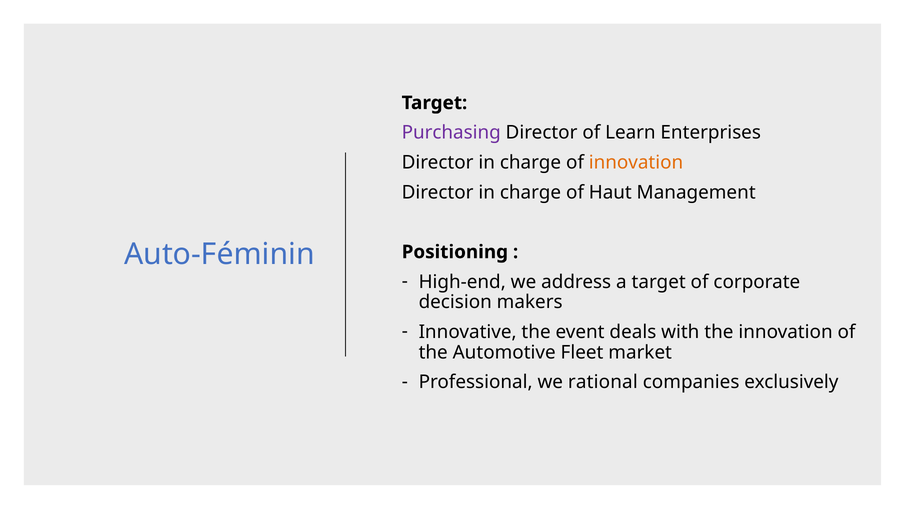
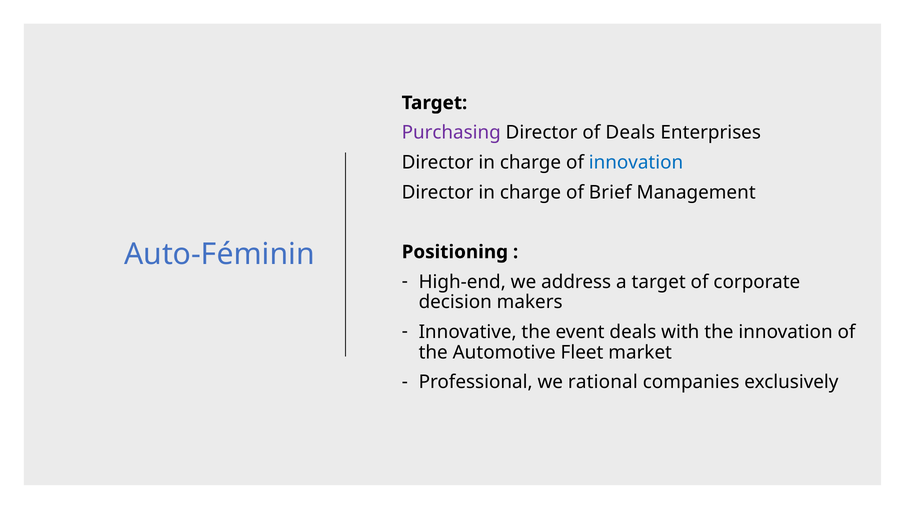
of Learn: Learn -> Deals (630, 133)
innovation colour: orange -> blue (636, 163)
Haut: Haut -> Brief (610, 192)
